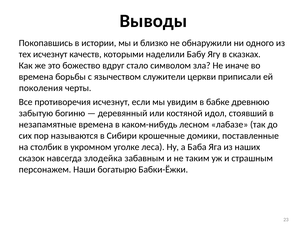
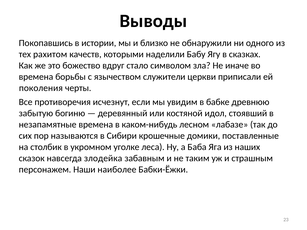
тех исчезнут: исчезнут -> рахитом (50, 54)
богатырю: богатырю -> наиболее (117, 170)
